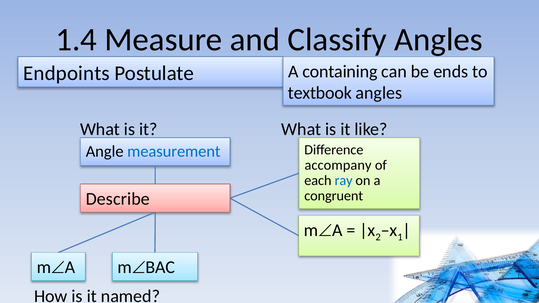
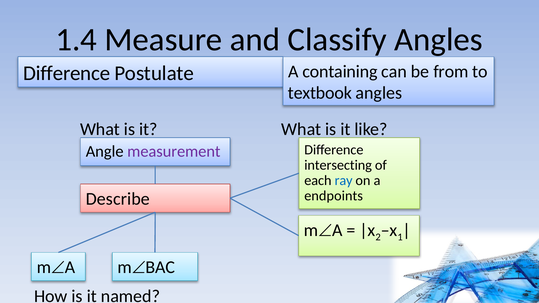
Endpoints: Endpoints -> Difference (67, 73)
ends: ends -> from (451, 72)
measurement colour: blue -> purple (174, 151)
accompany: accompany -> intersecting (338, 165)
congruent: congruent -> endpoints (334, 196)
